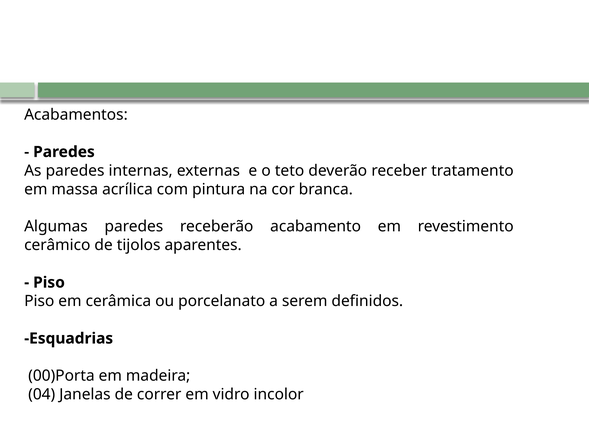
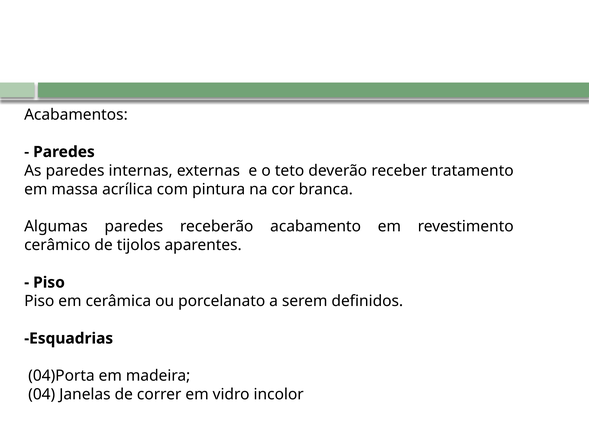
00)Porta: 00)Porta -> 04)Porta (61, 376)
